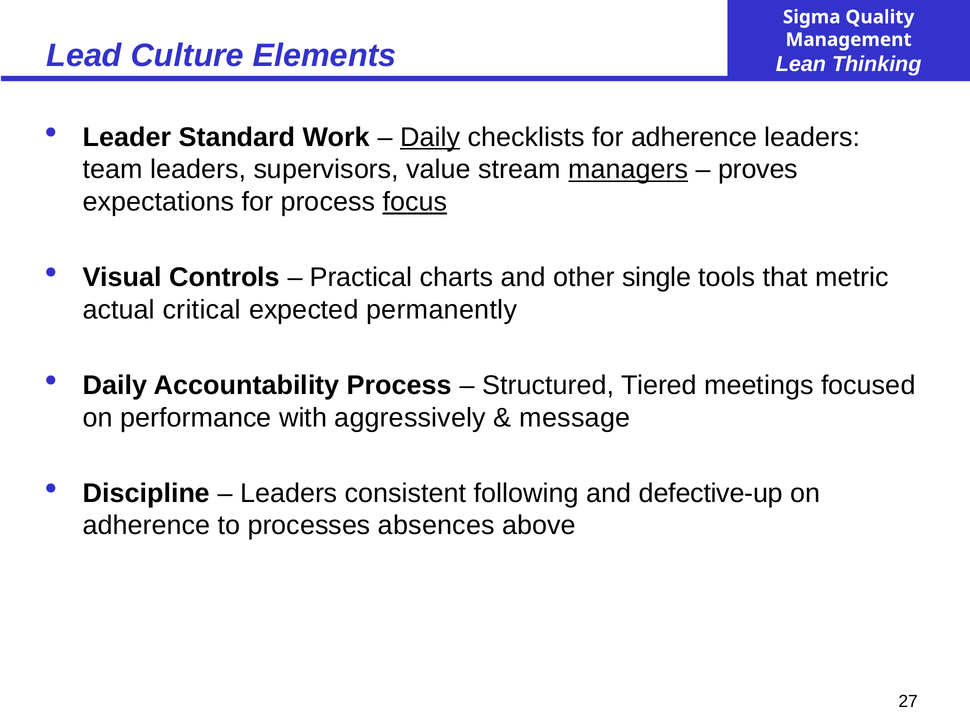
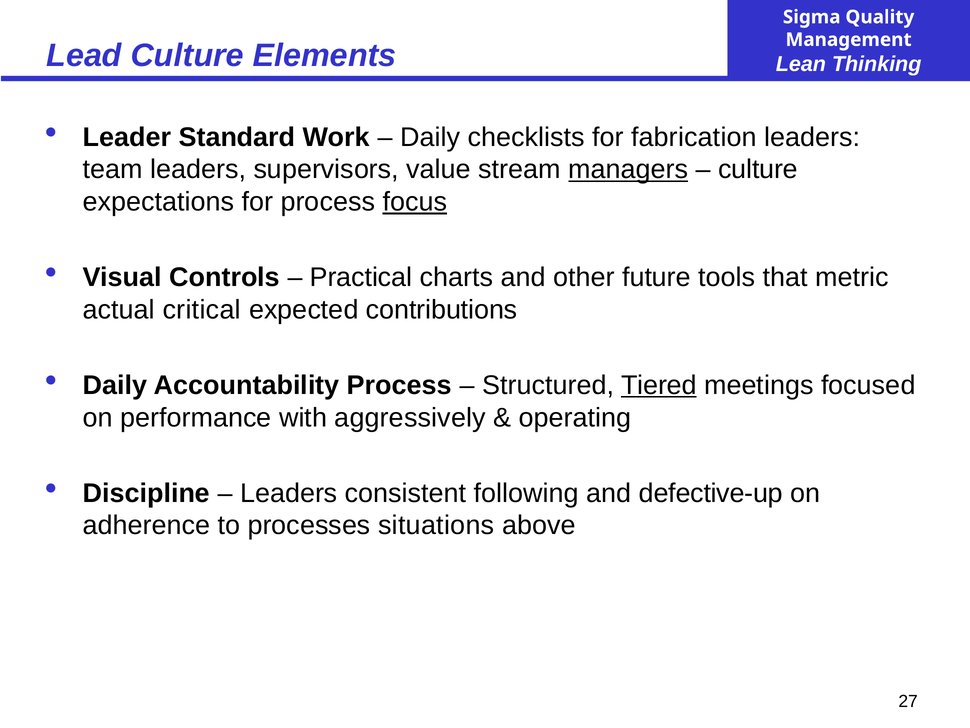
Daily underline: present -> none (430, 137)
for adherence: adherence -> fabrication (694, 137)
proves: proves -> culture (758, 169)
single: single -> future (657, 277)
permanently: permanently -> contributions (442, 310)
Tiered underline: none -> present (659, 385)
message: message -> operating (575, 417)
absences: absences -> situations (436, 525)
